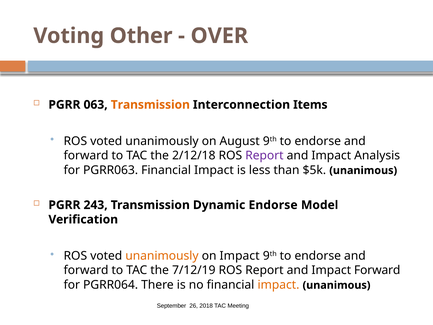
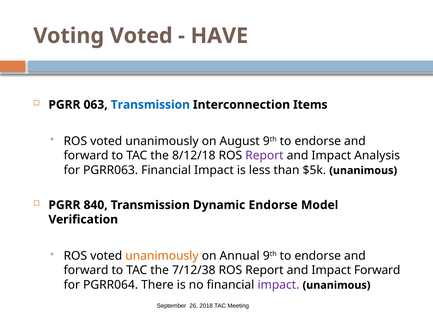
Voting Other: Other -> Voted (141, 36)
OVER: OVER -> HAVE (219, 36)
Transmission colour: orange -> blue (150, 105)
2/12/18: 2/12/18 -> 8/12/18 (194, 155)
243: 243 -> 840 (96, 205)
on Impact: Impact -> Annual (240, 256)
7/12/19: 7/12/19 -> 7/12/38 (194, 270)
impact colour: orange -> purple (278, 285)
